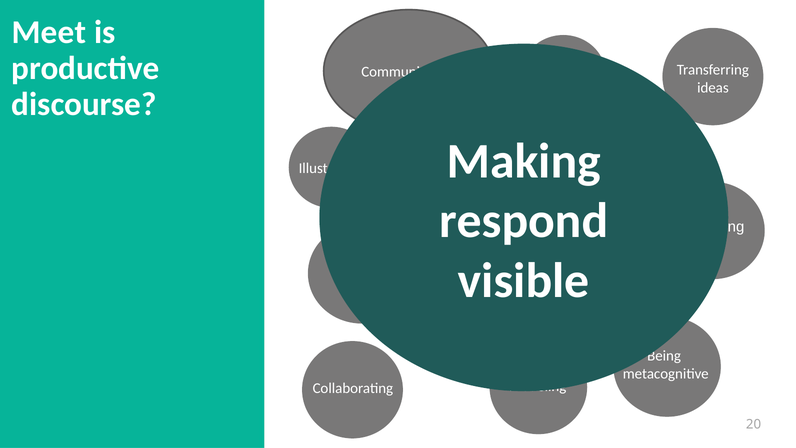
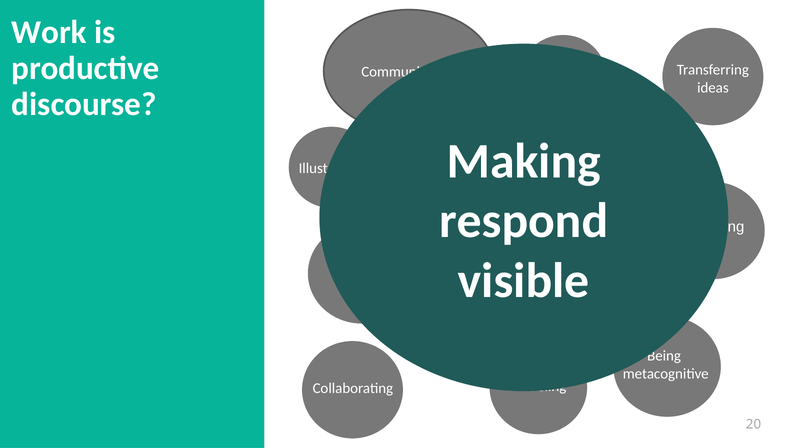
Meet: Meet -> Work (49, 32)
